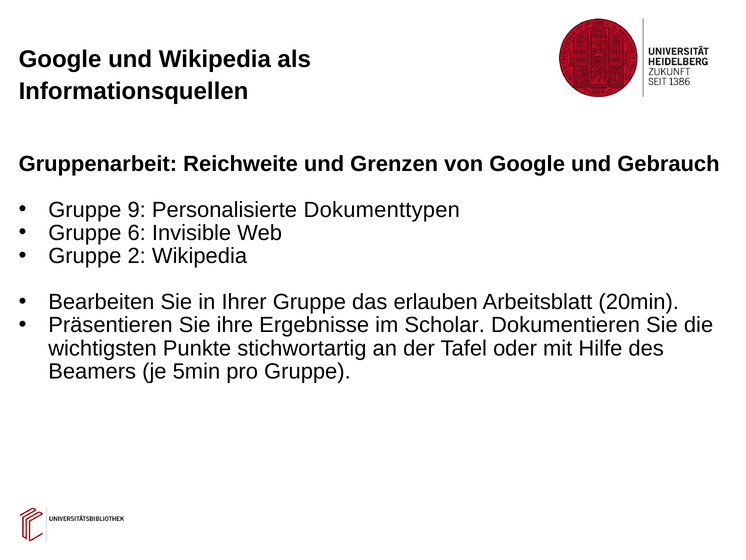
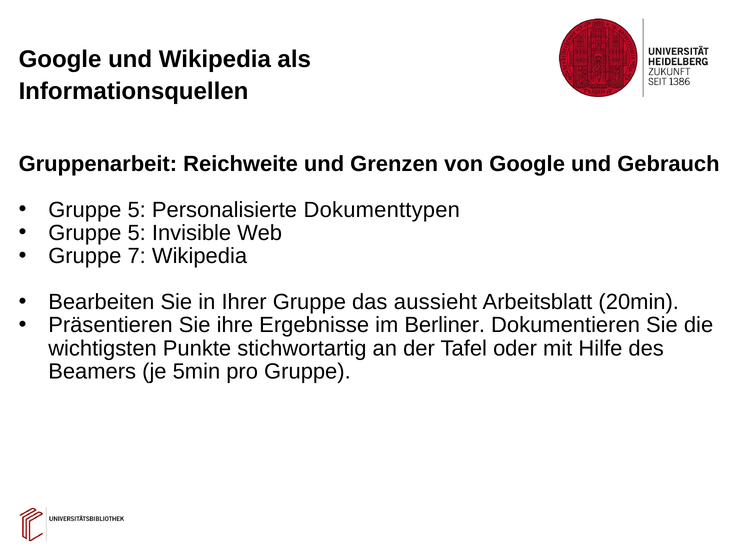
9: 9 -> 5 (137, 210)
6: 6 -> 5 (137, 233)
2: 2 -> 7 (137, 256)
erlauben: erlauben -> aussieht (435, 302)
Scholar: Scholar -> Berliner (445, 325)
